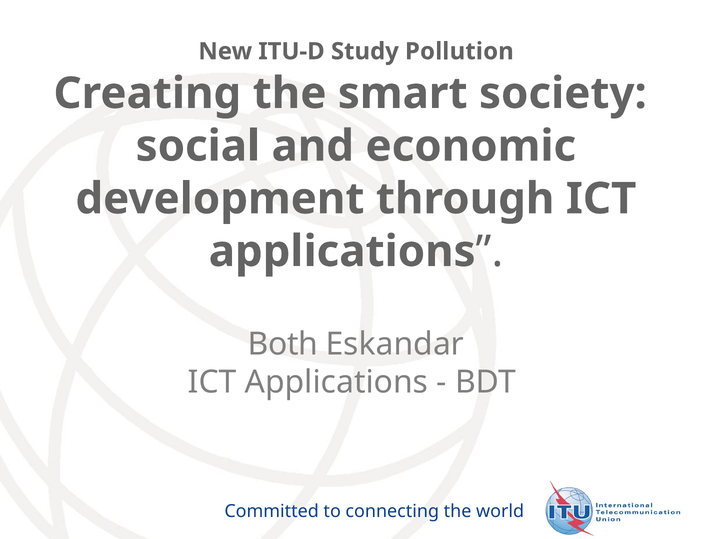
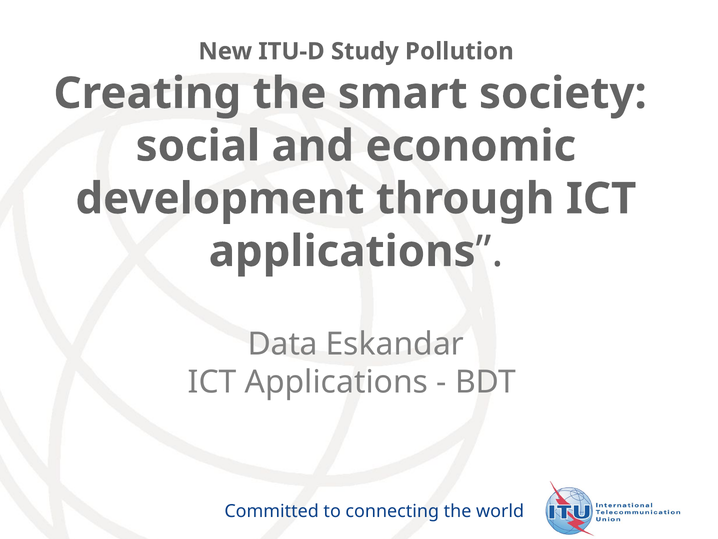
Both: Both -> Data (283, 344)
